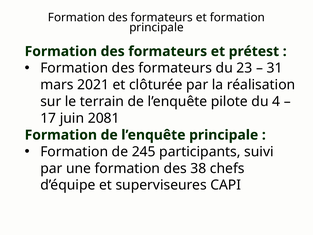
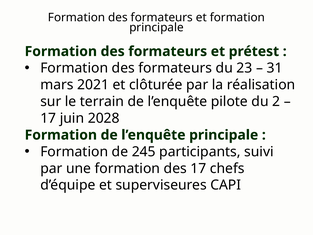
4: 4 -> 2 (276, 101)
2081: 2081 -> 2028 (104, 118)
des 38: 38 -> 17 (198, 168)
